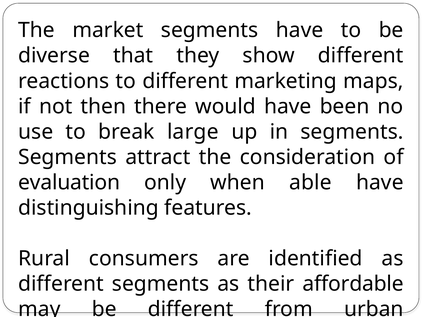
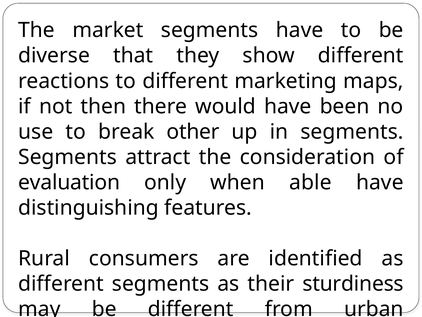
large: large -> other (193, 132)
affordable: affordable -> sturdiness (353, 283)
